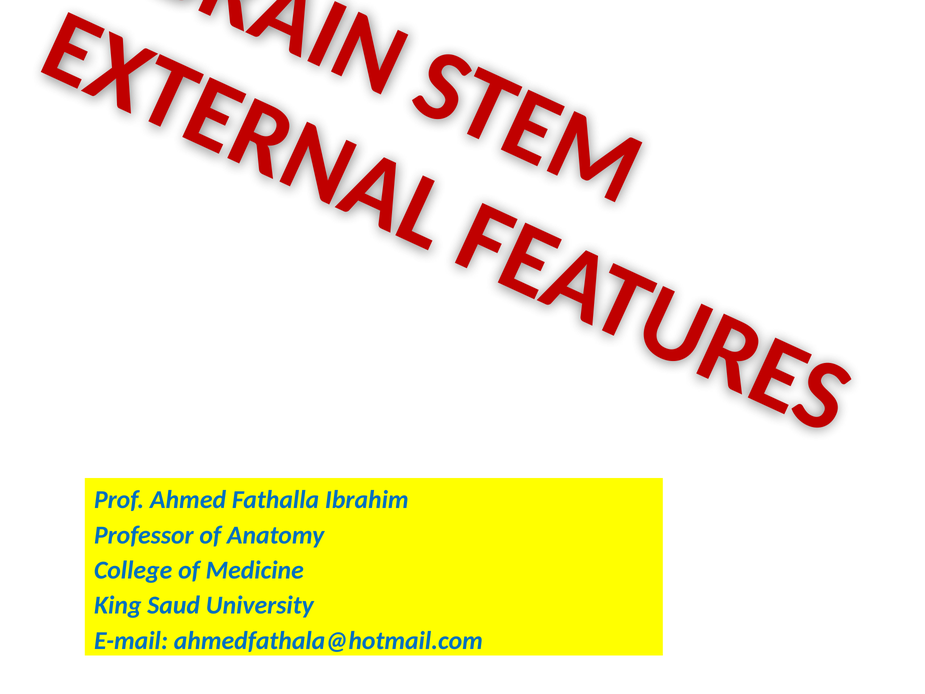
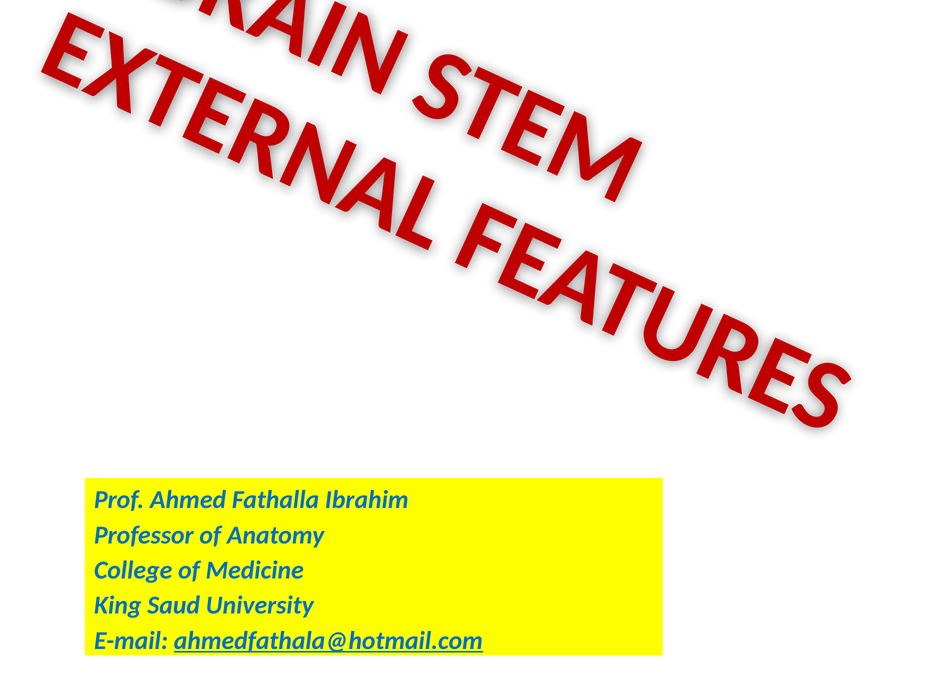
ahmedfathala@hotmail.com underline: none -> present (328, 640)
